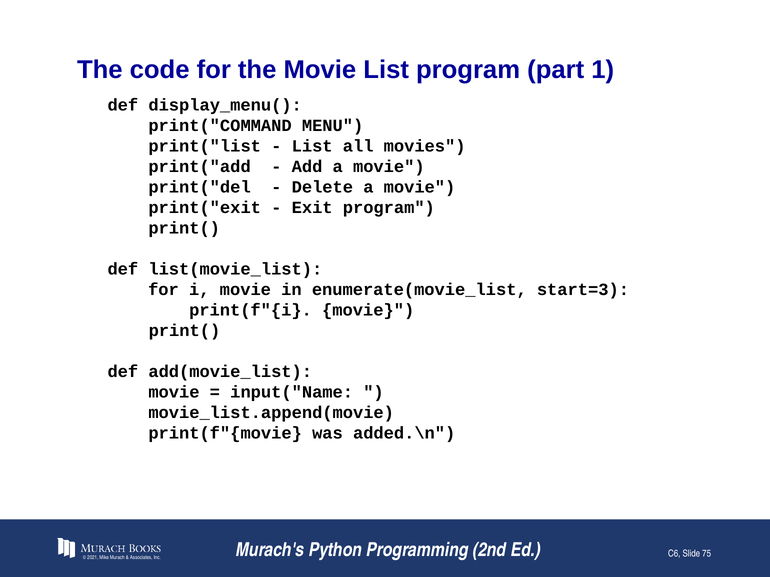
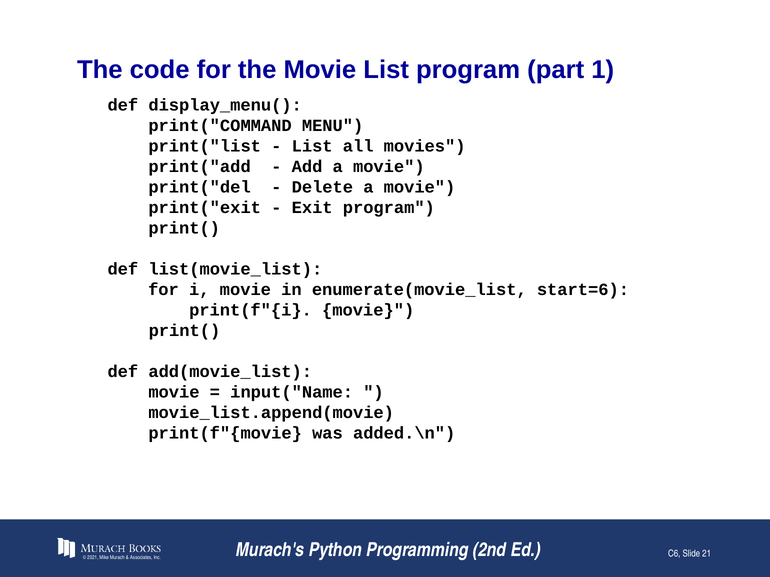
start=3: start=3 -> start=6 (583, 290)
75: 75 -> 21 (707, 554)
